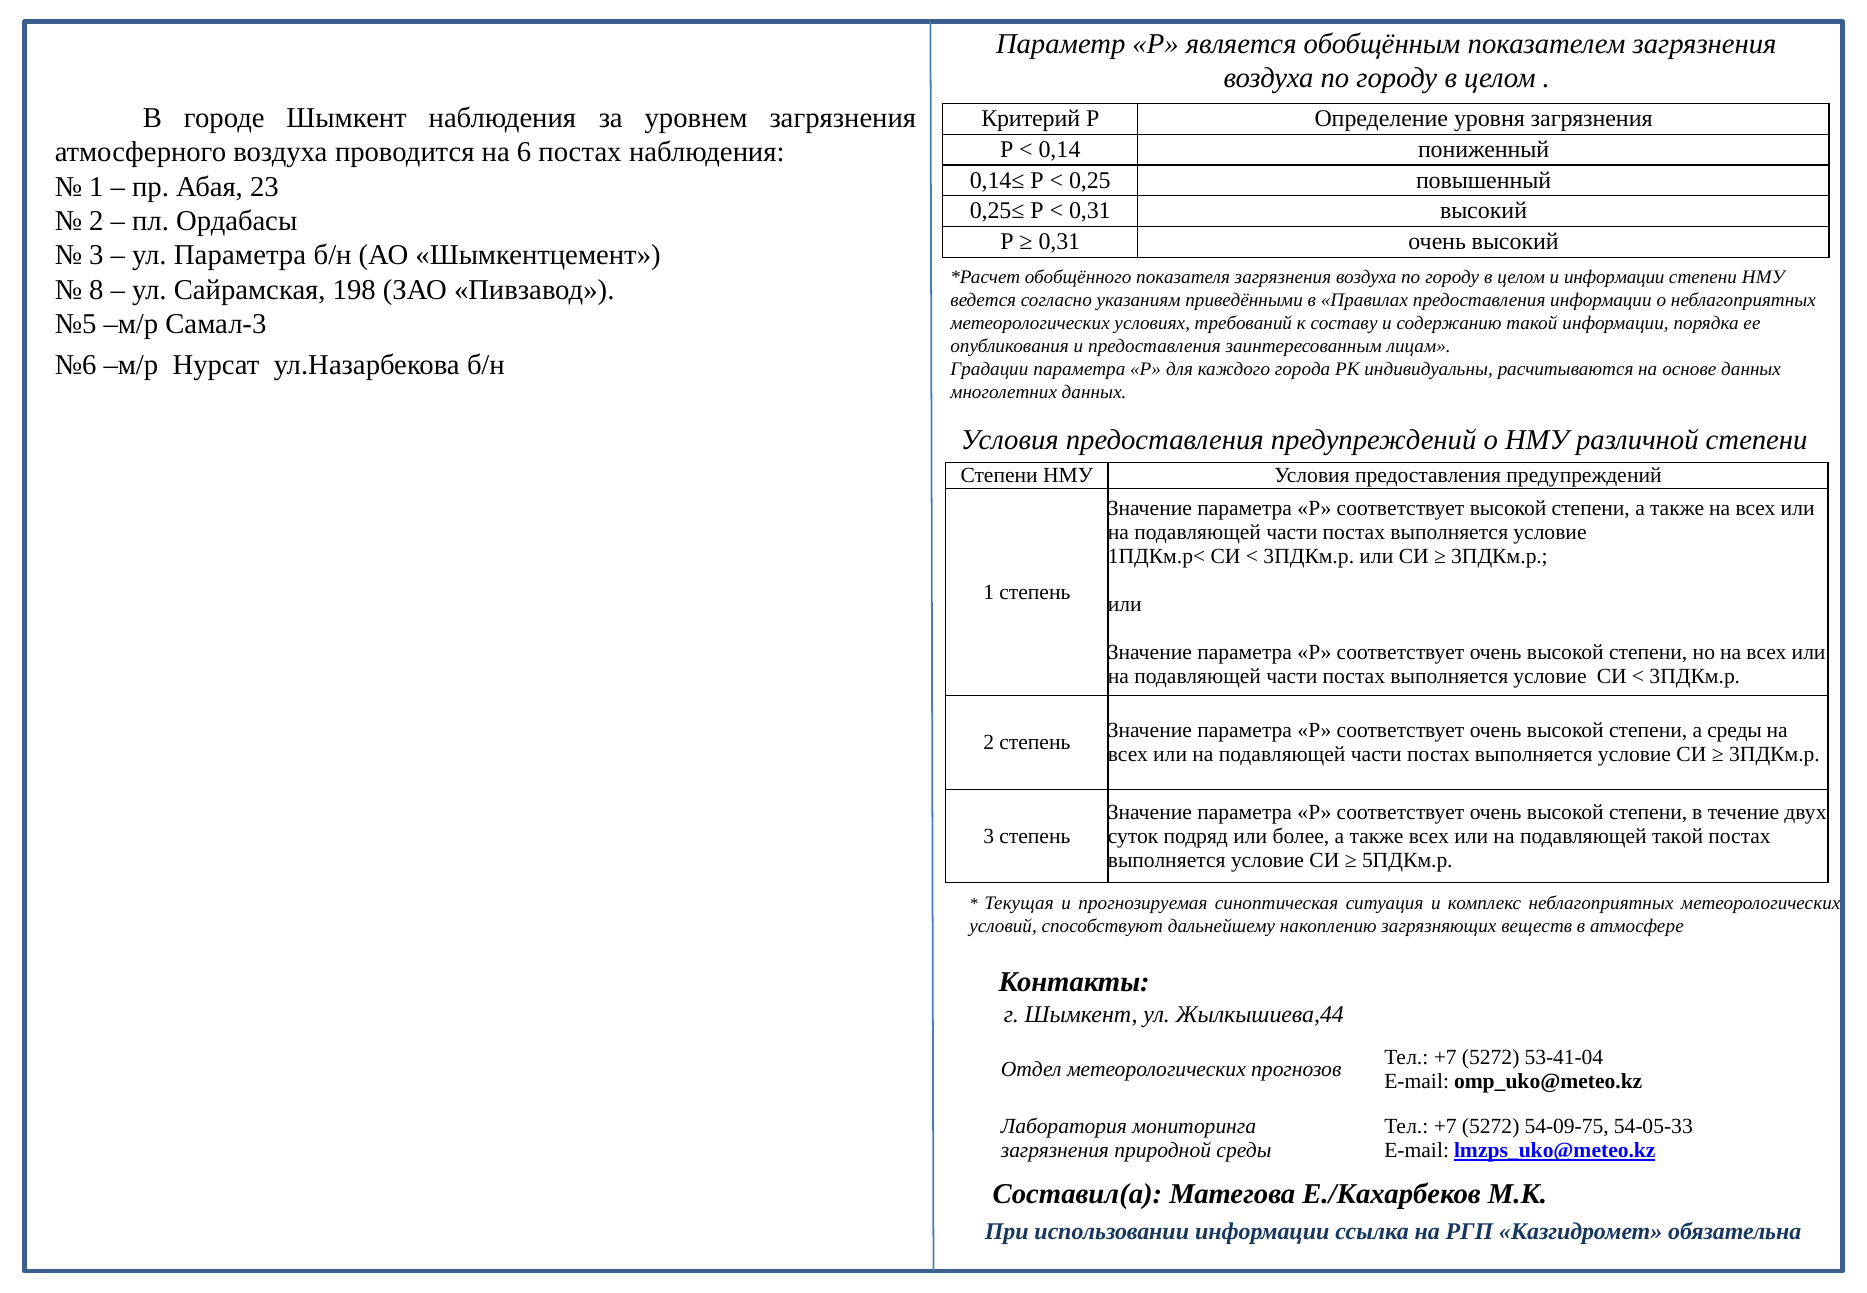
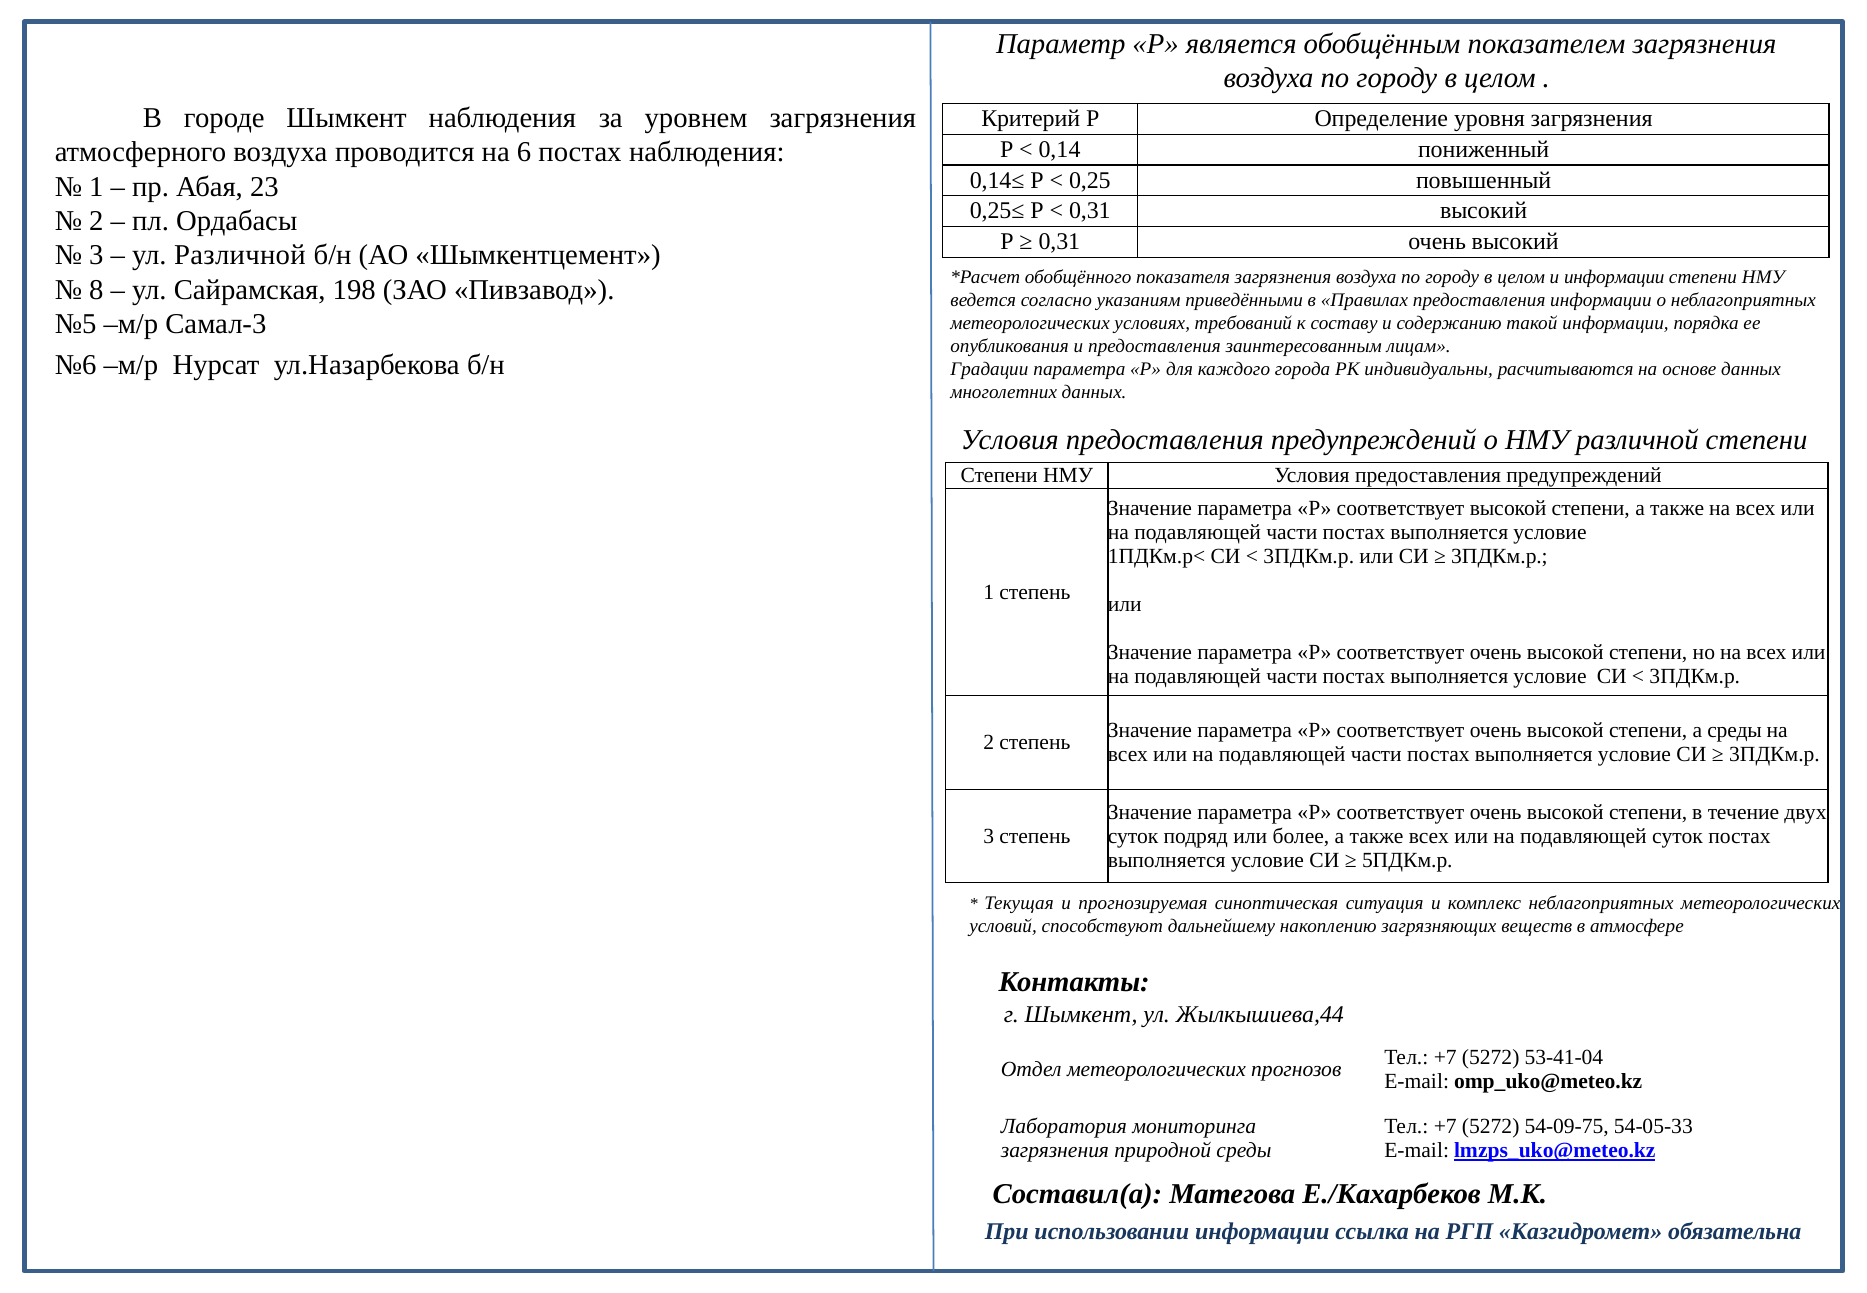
ул Параметра: Параметра -> Различной (240, 255)
подавляющей такой: такой -> суток (1677, 836)
